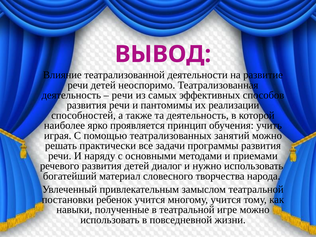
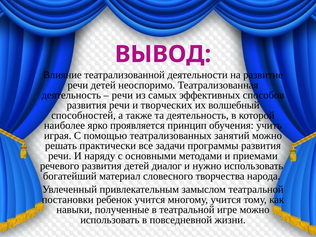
пантомимы: пантомимы -> творческих (166, 105)
реализации: реализации -> волшебный (234, 105)
